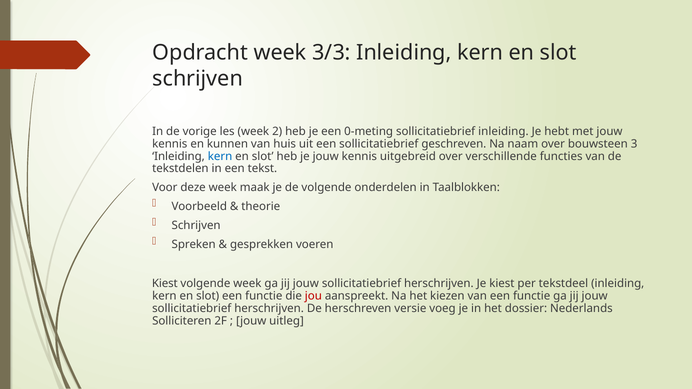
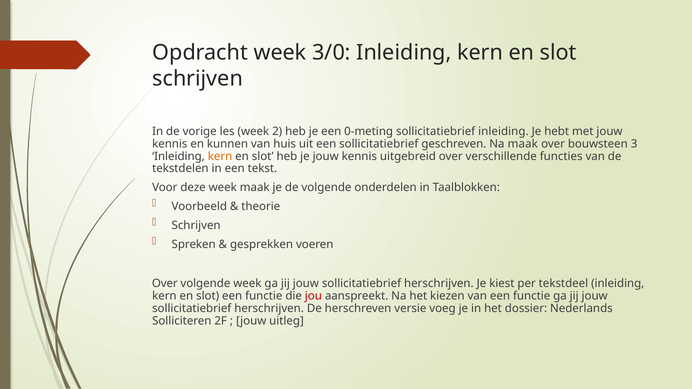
3/3: 3/3 -> 3/0 (331, 53)
Na naam: naam -> maak (523, 144)
kern colour: blue -> orange (220, 156)
Kiest: Kiest -> Over (165, 284)
